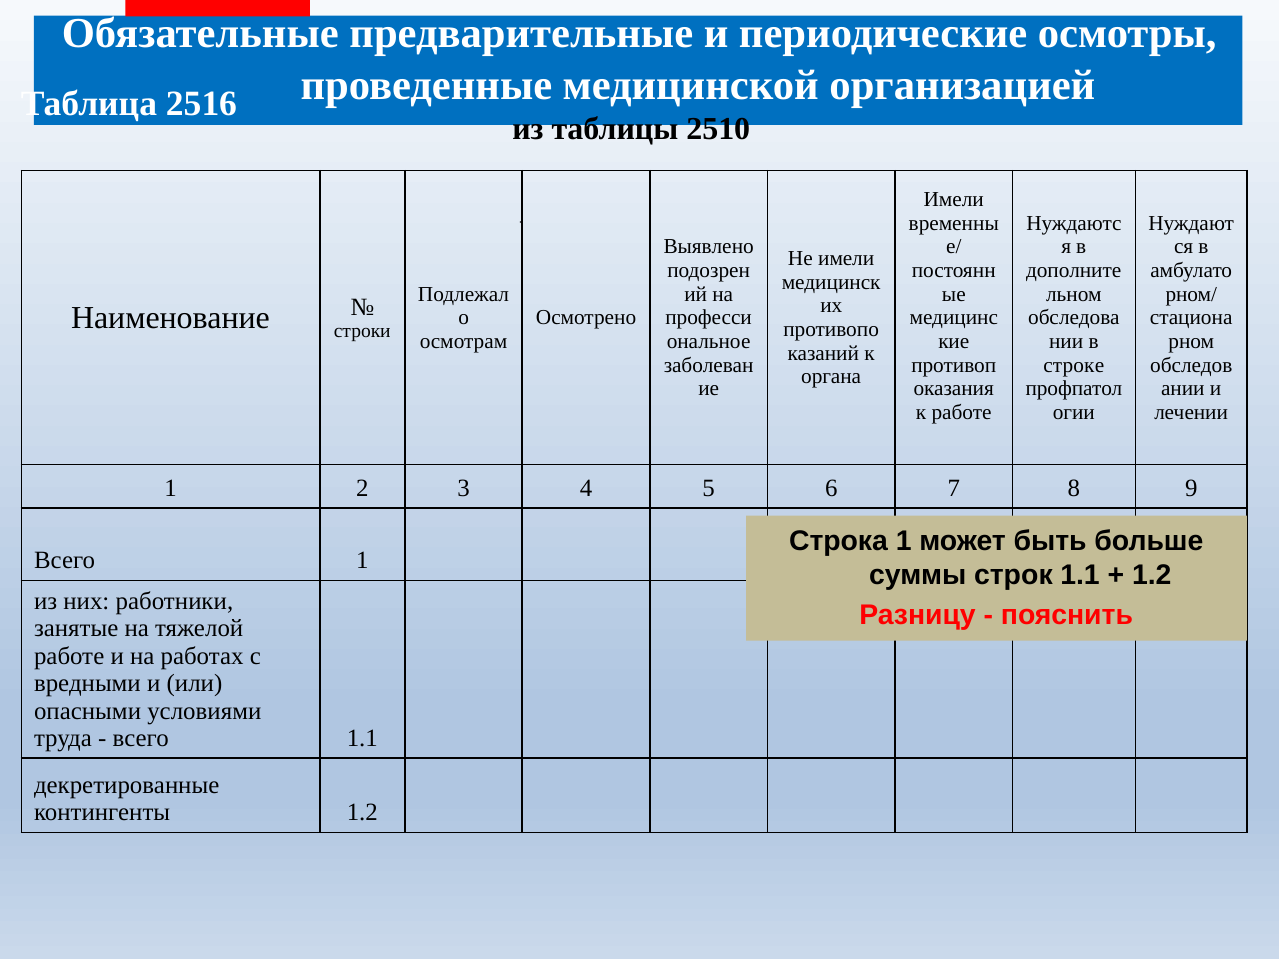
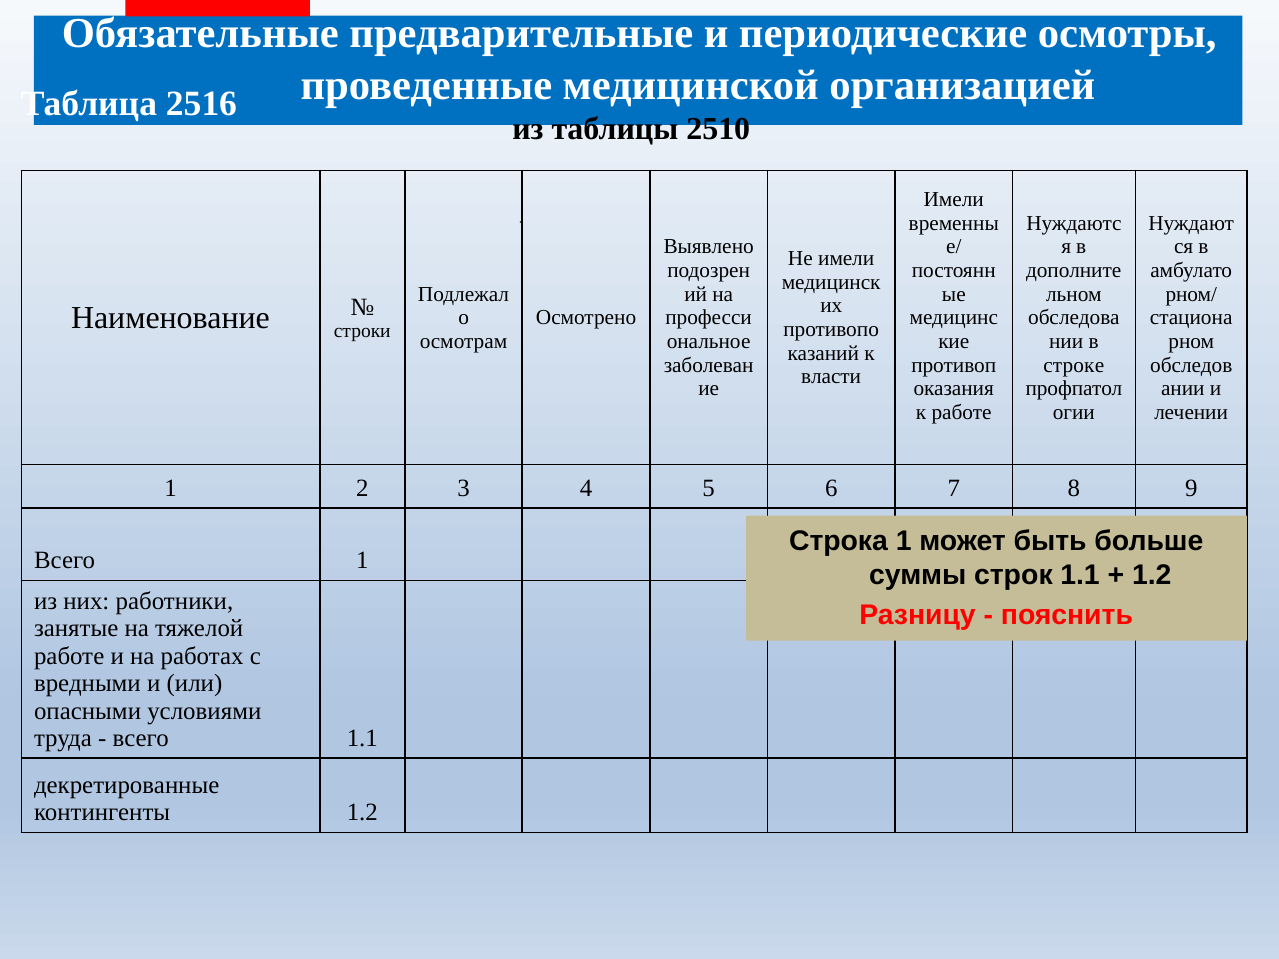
органа: органа -> власти (831, 377)
